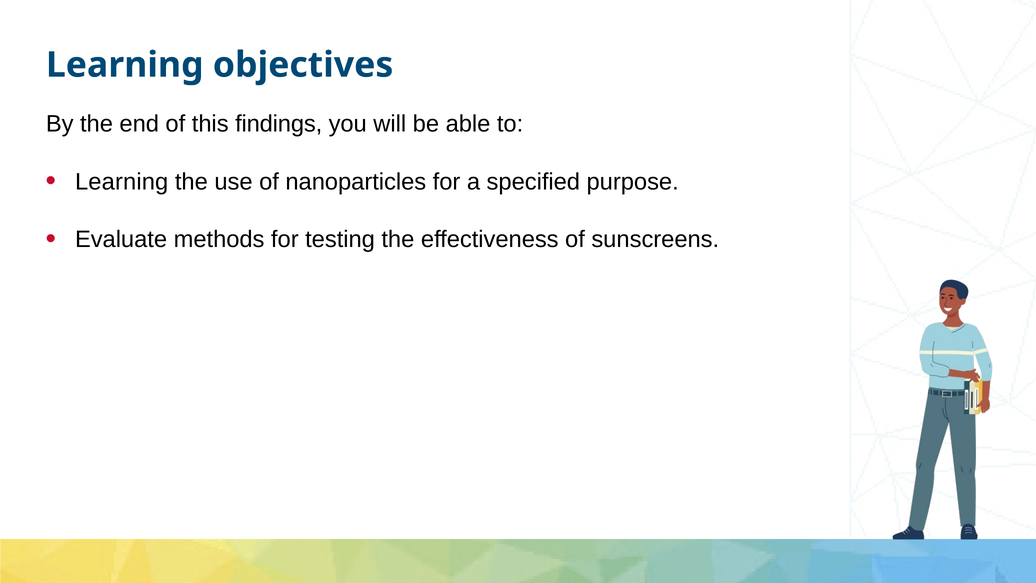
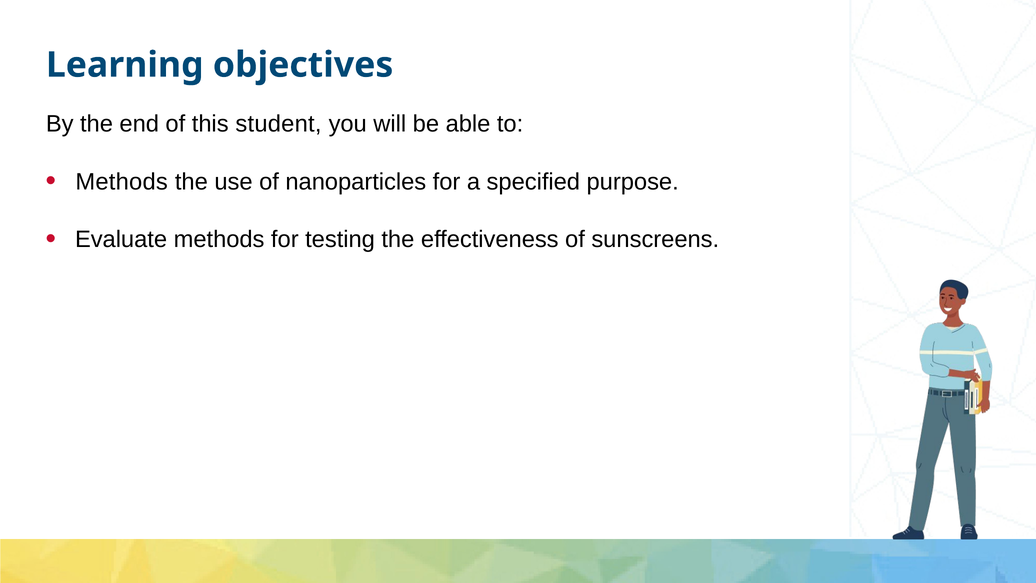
findings: findings -> student (278, 124)
Learning: Learning -> Methods (122, 182)
